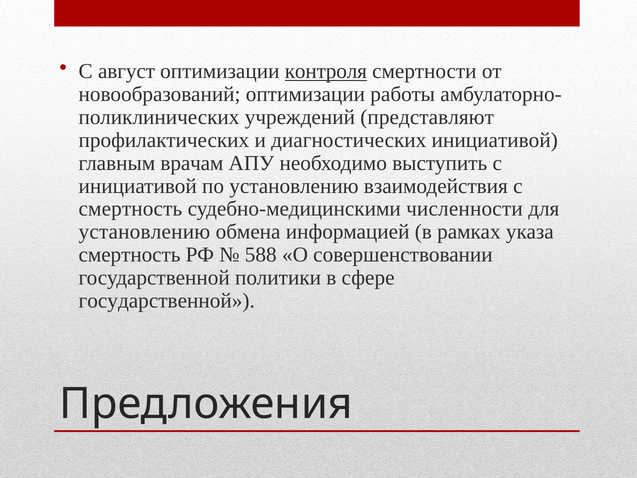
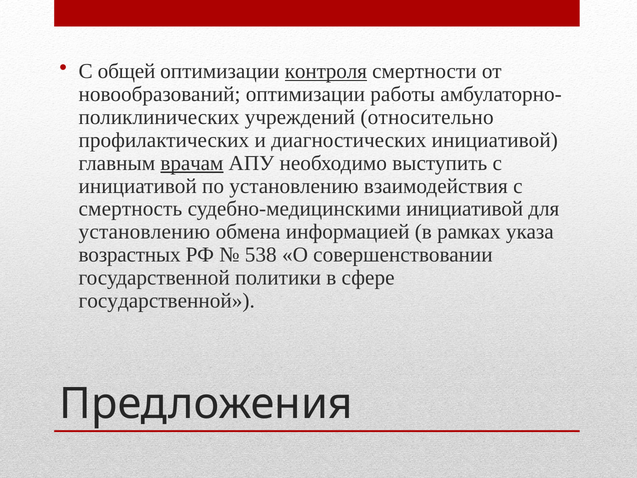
август: август -> общей (127, 71)
представляют: представляют -> относительно (427, 117)
врачам underline: none -> present (192, 163)
судебно-медицинскими численности: численности -> инициативой (465, 209)
смертность: смертность -> возрастных (130, 255)
588: 588 -> 538 (261, 255)
